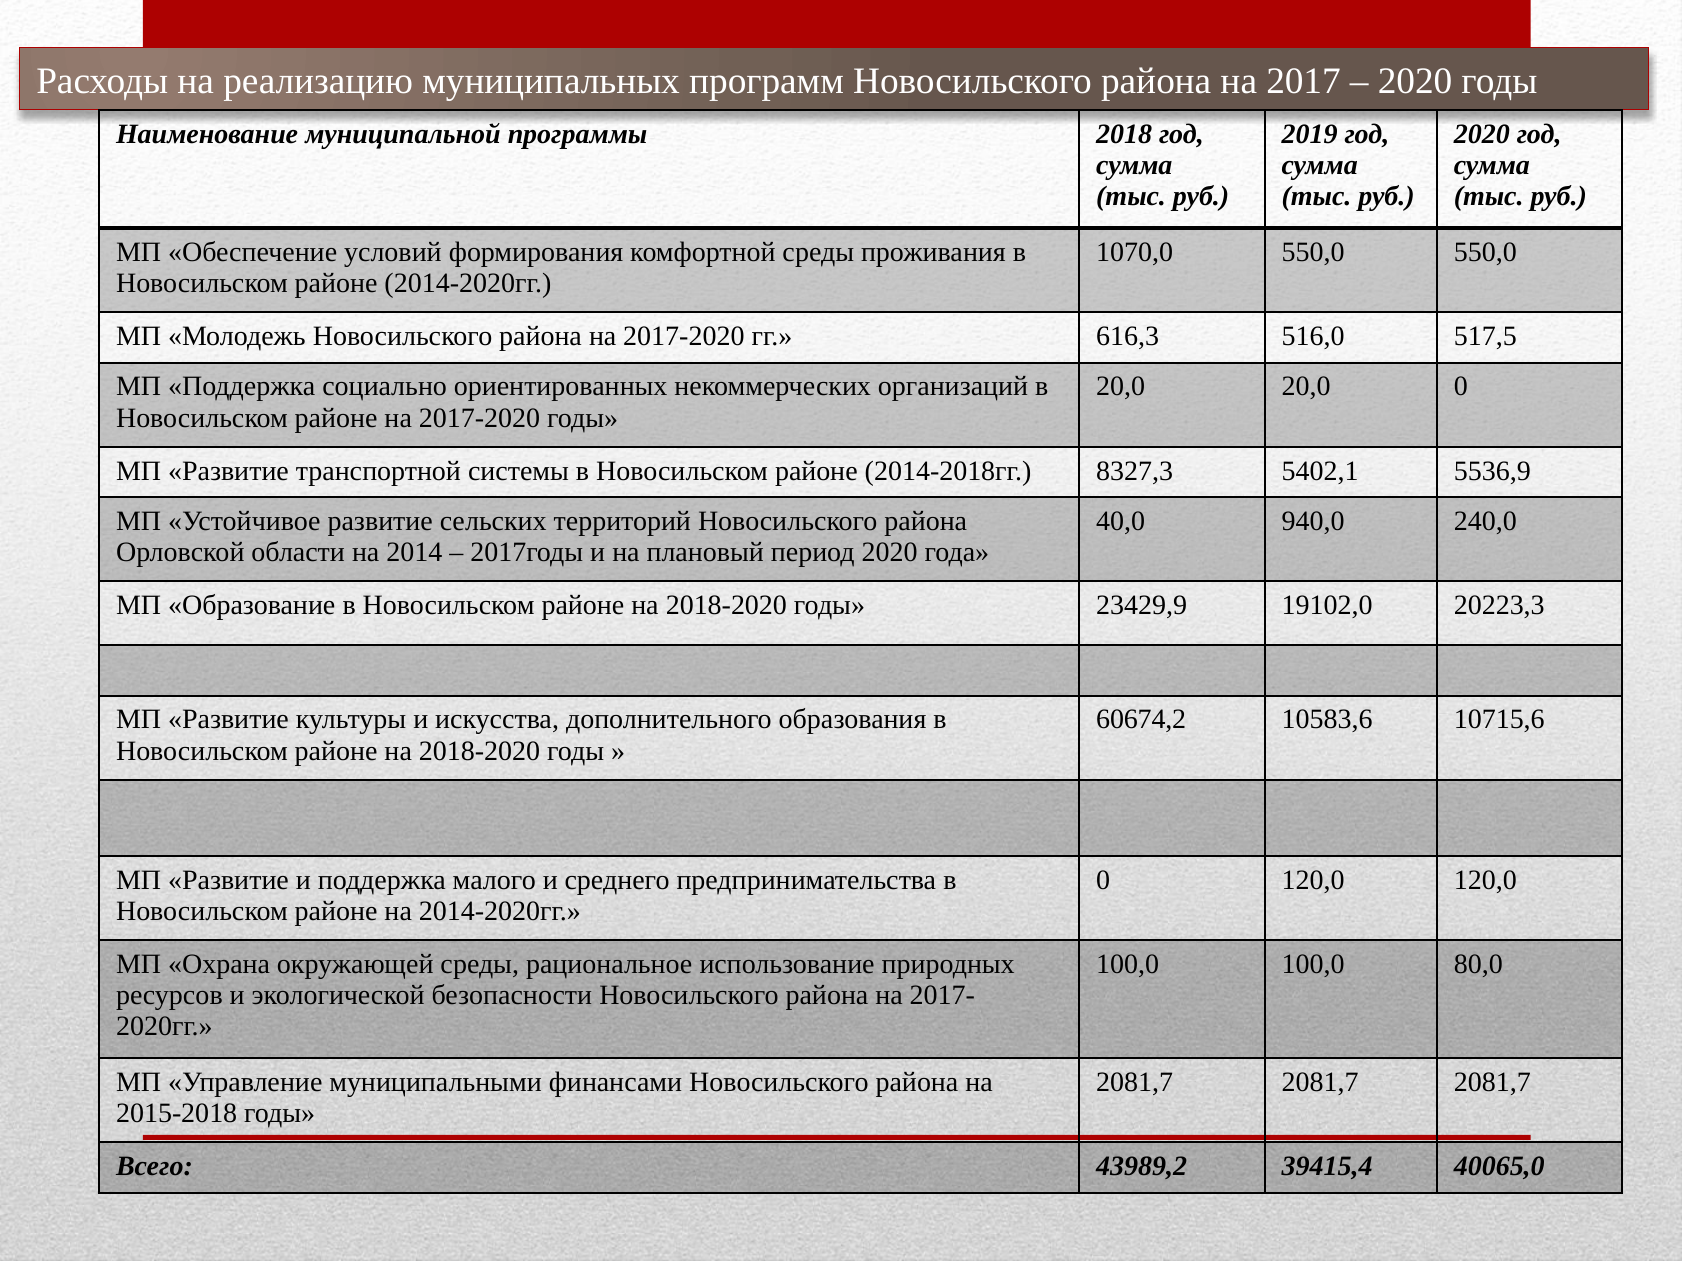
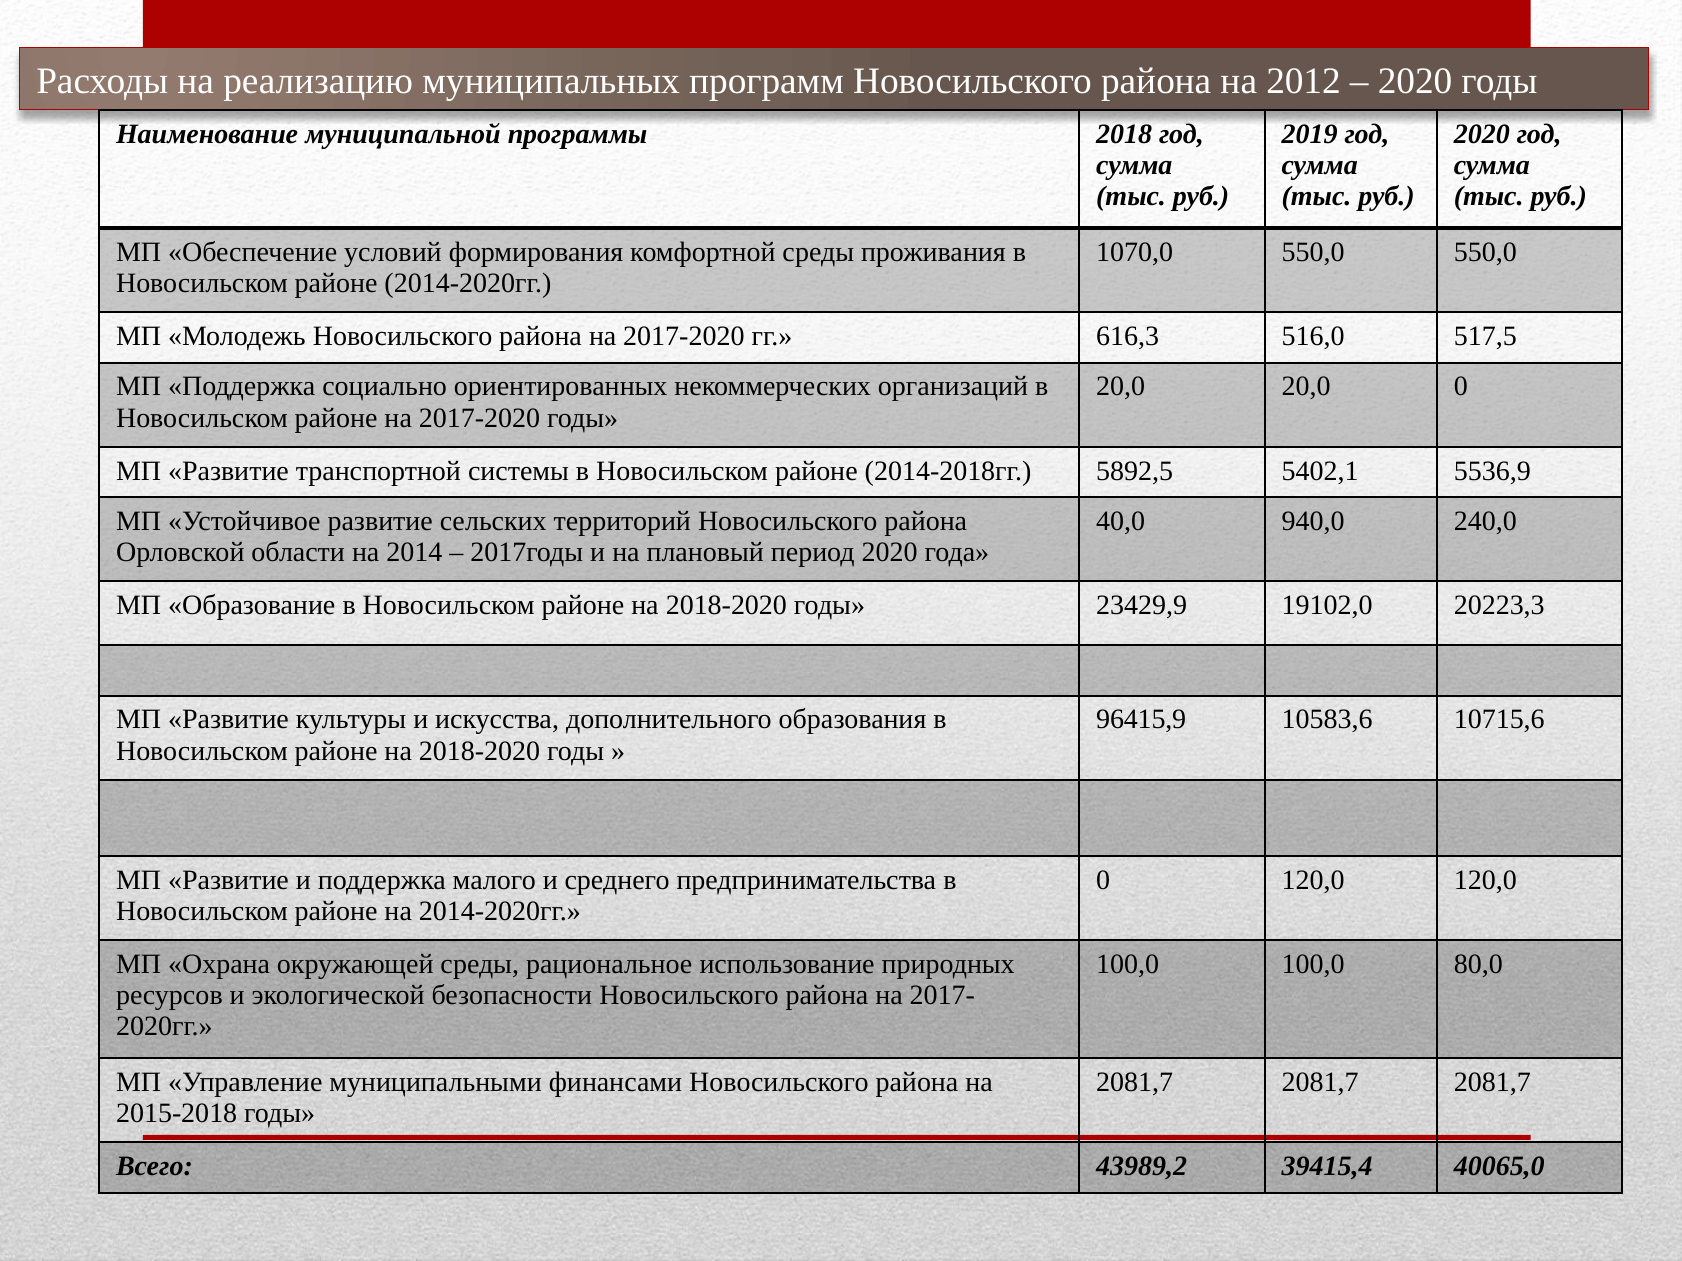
2017: 2017 -> 2012 (1304, 81)
8327,3: 8327,3 -> 5892,5 (1135, 471)
60674,2: 60674,2 -> 96415,9 (1141, 720)
